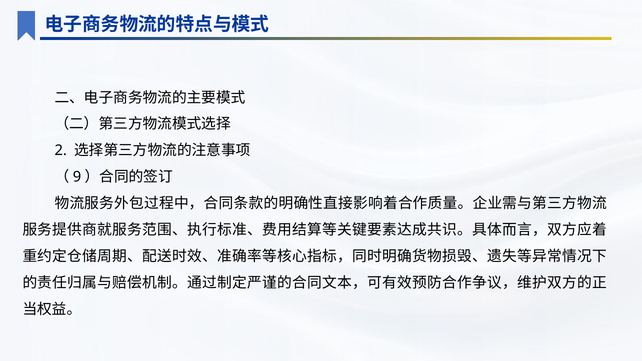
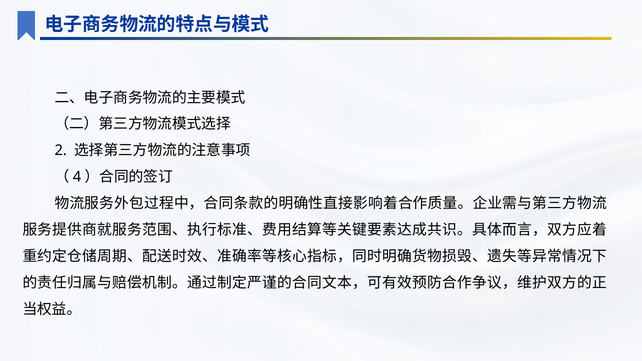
9: 9 -> 4 (77, 177)
